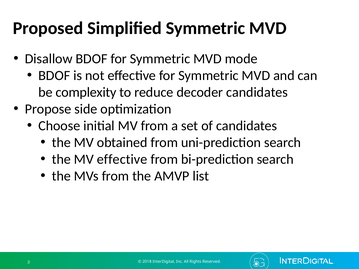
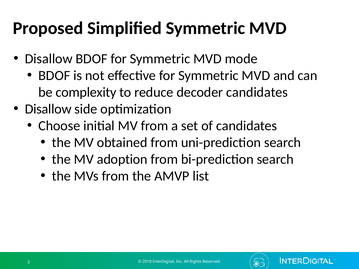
Propose: Propose -> Disallow (48, 109)
MV effective: effective -> adoption (122, 159)
